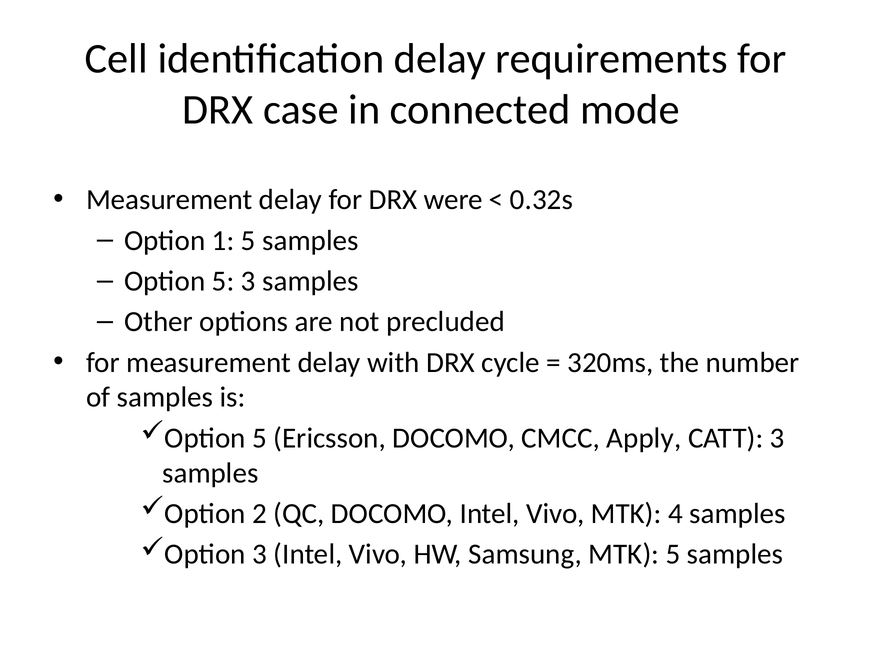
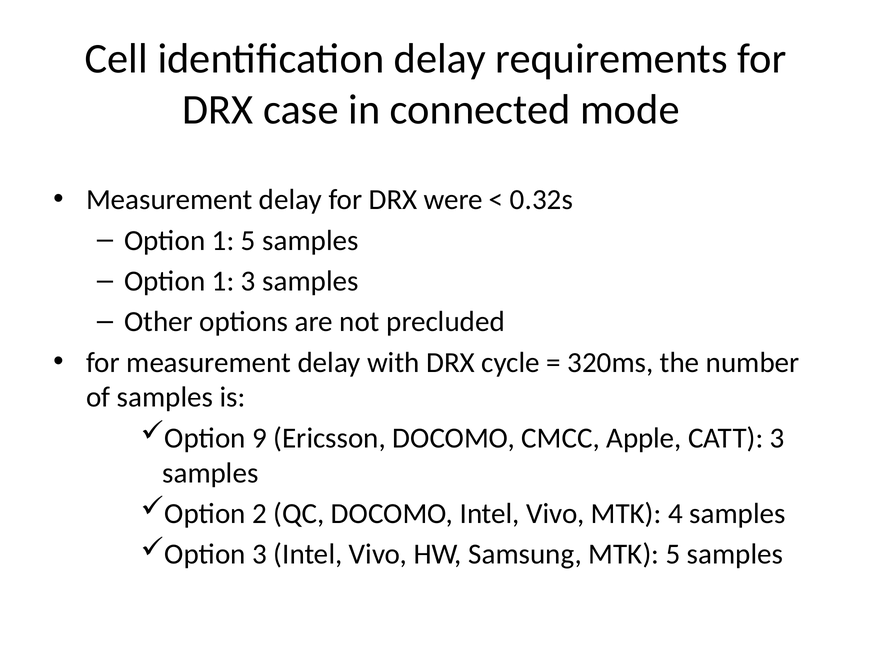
5: 5 -> 1 (223, 281)
5: 5 -> 9 (260, 438)
Apply: Apply -> Apple (644, 438)
